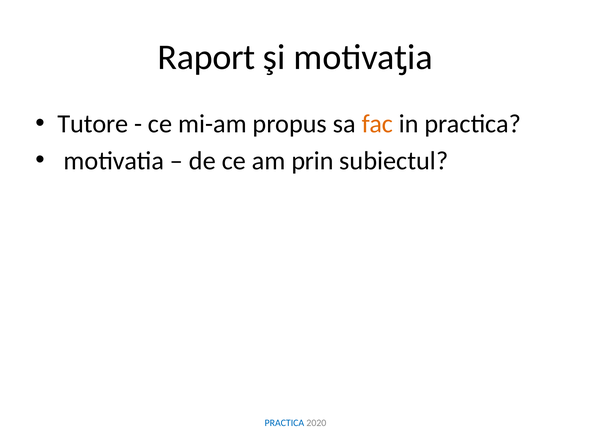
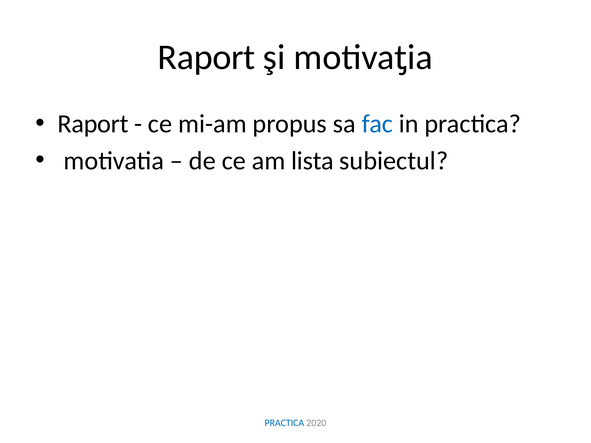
Tutore: Tutore -> Raport (93, 124)
fac colour: orange -> blue (377, 124)
prin: prin -> lista (313, 161)
